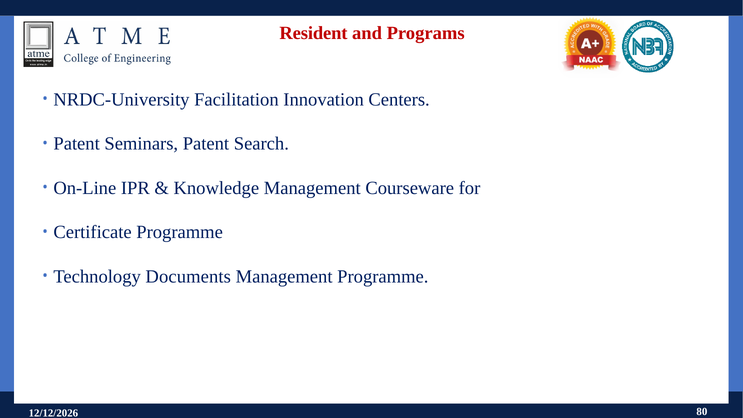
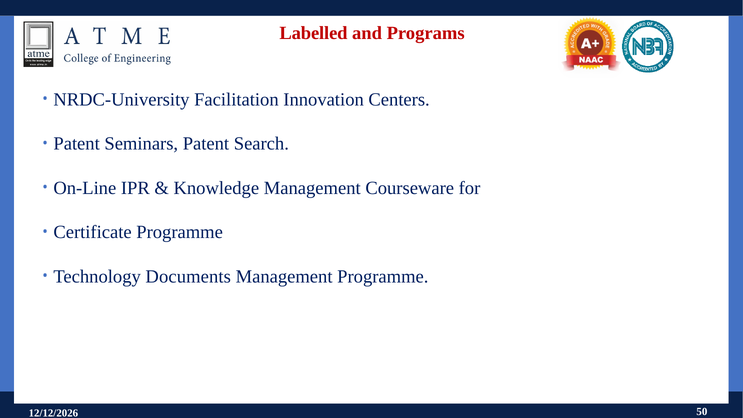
Resident: Resident -> Labelled (313, 33)
80: 80 -> 50 (702, 412)
